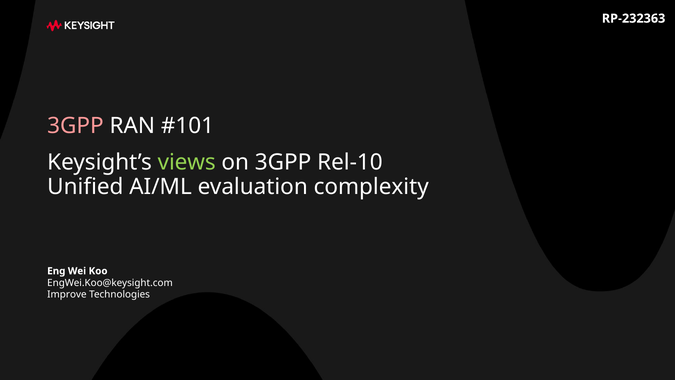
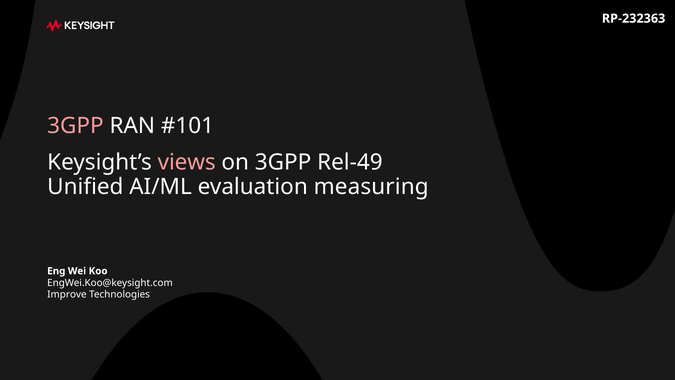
views colour: light green -> pink (187, 162)
Rel-10: Rel-10 -> Rel-49 (350, 162)
complexity: complexity -> measuring (371, 186)
